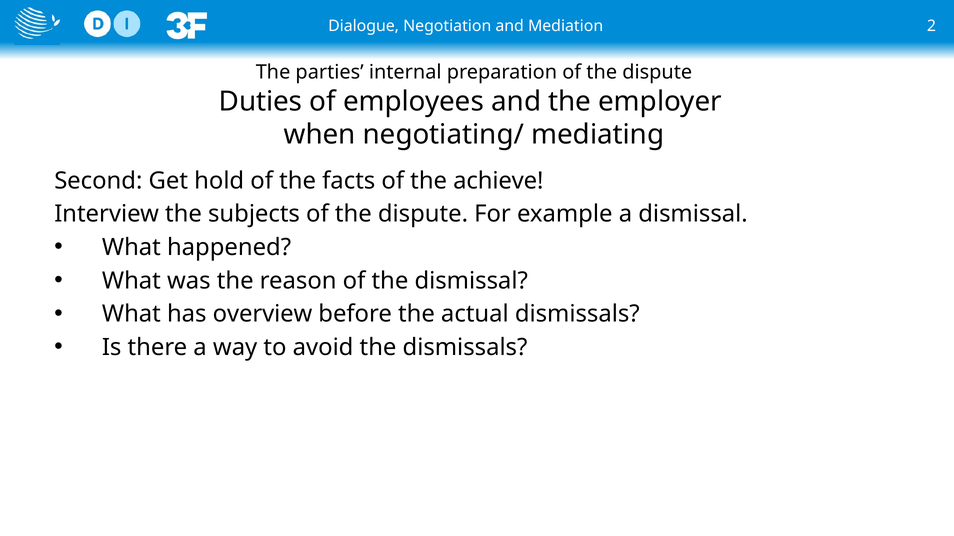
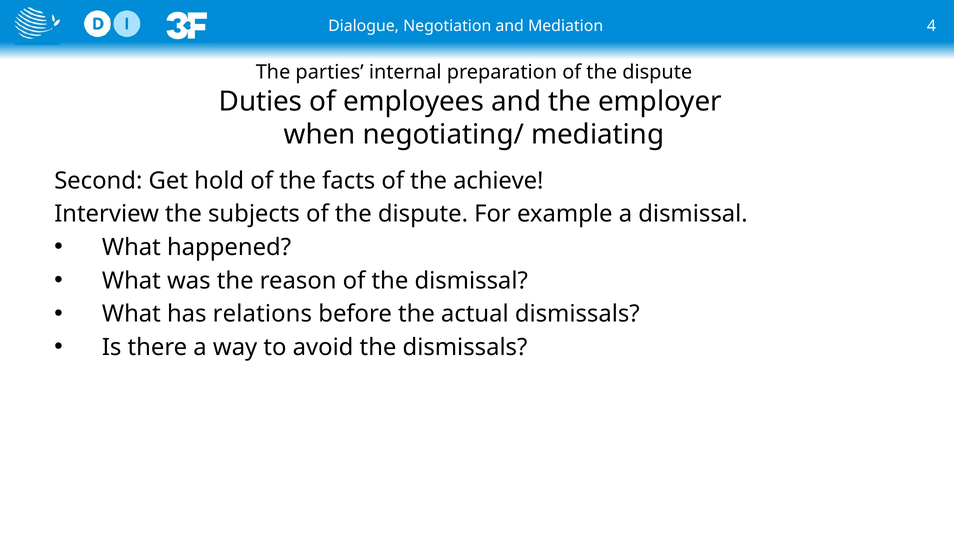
2: 2 -> 4 (931, 26)
overview: overview -> relations (262, 314)
